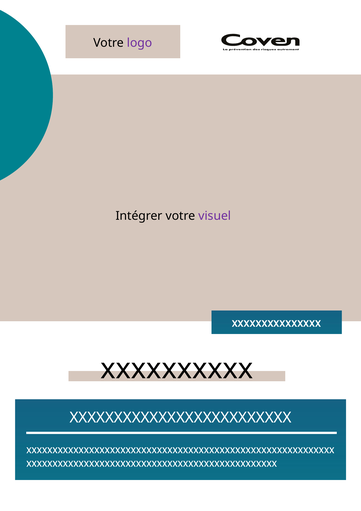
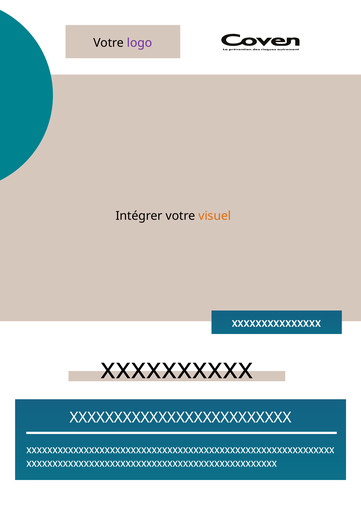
visuel colour: purple -> orange (215, 216)
